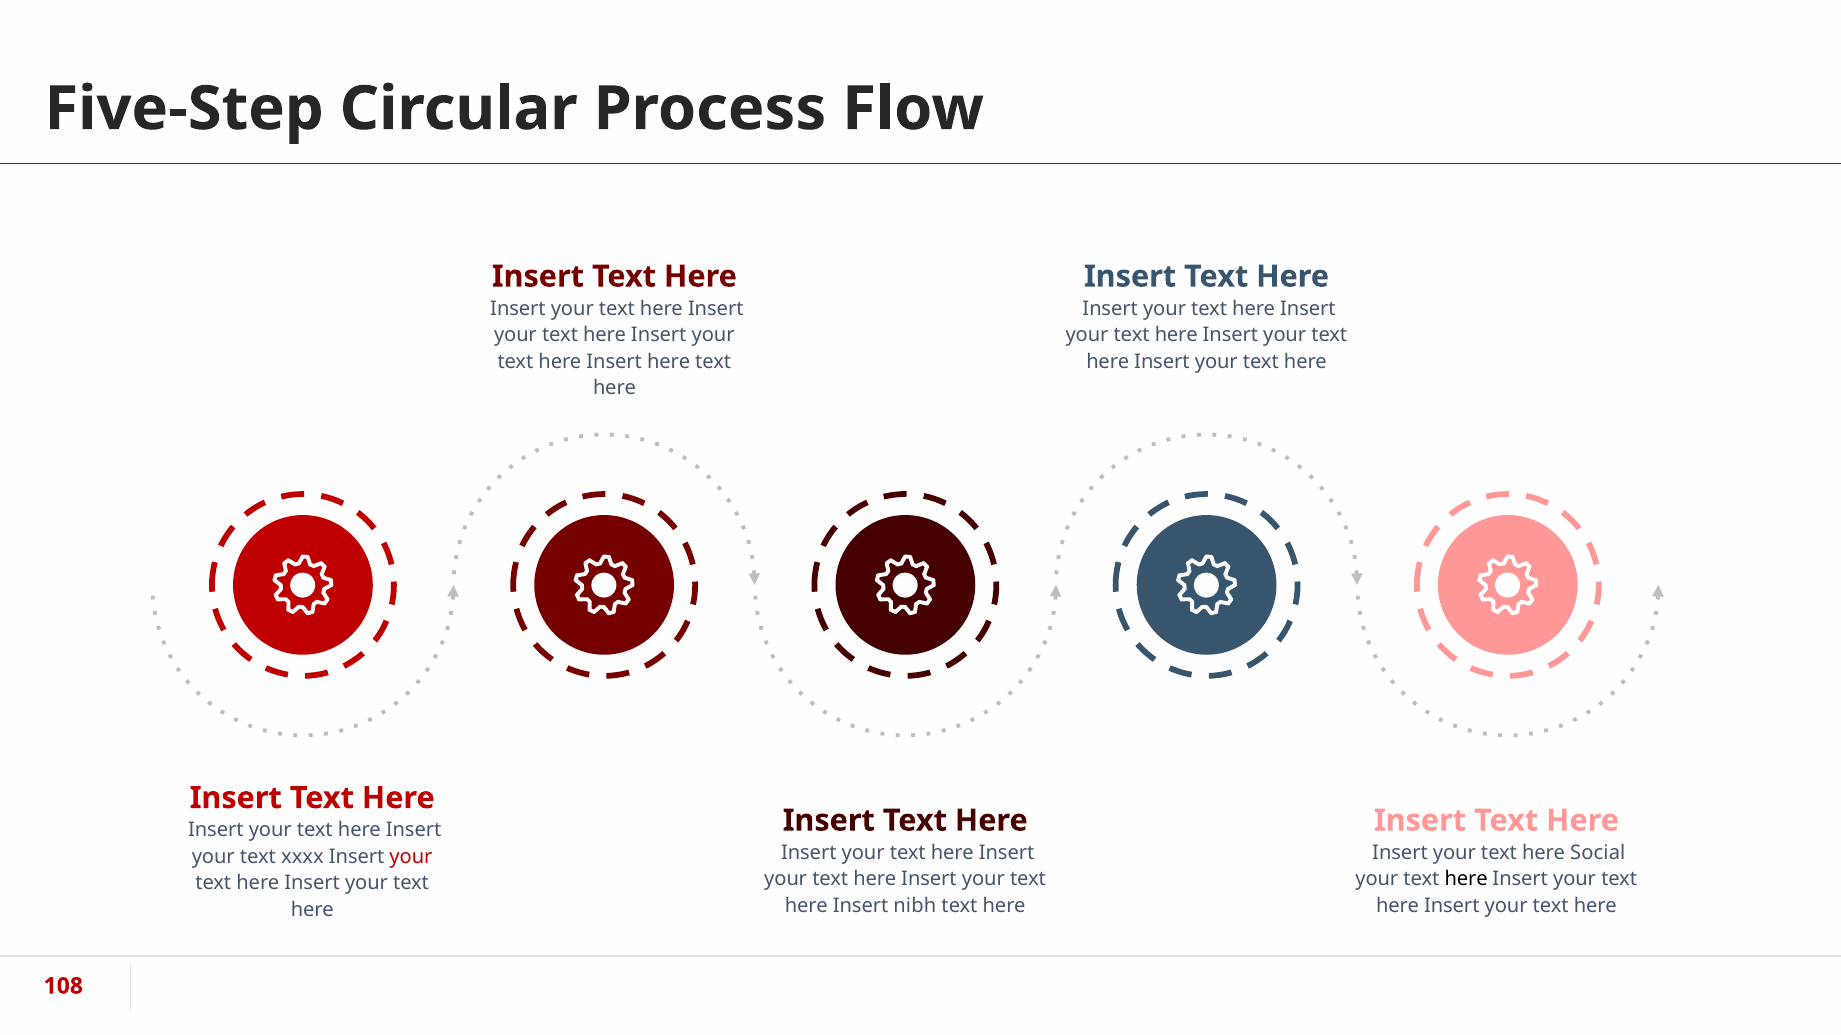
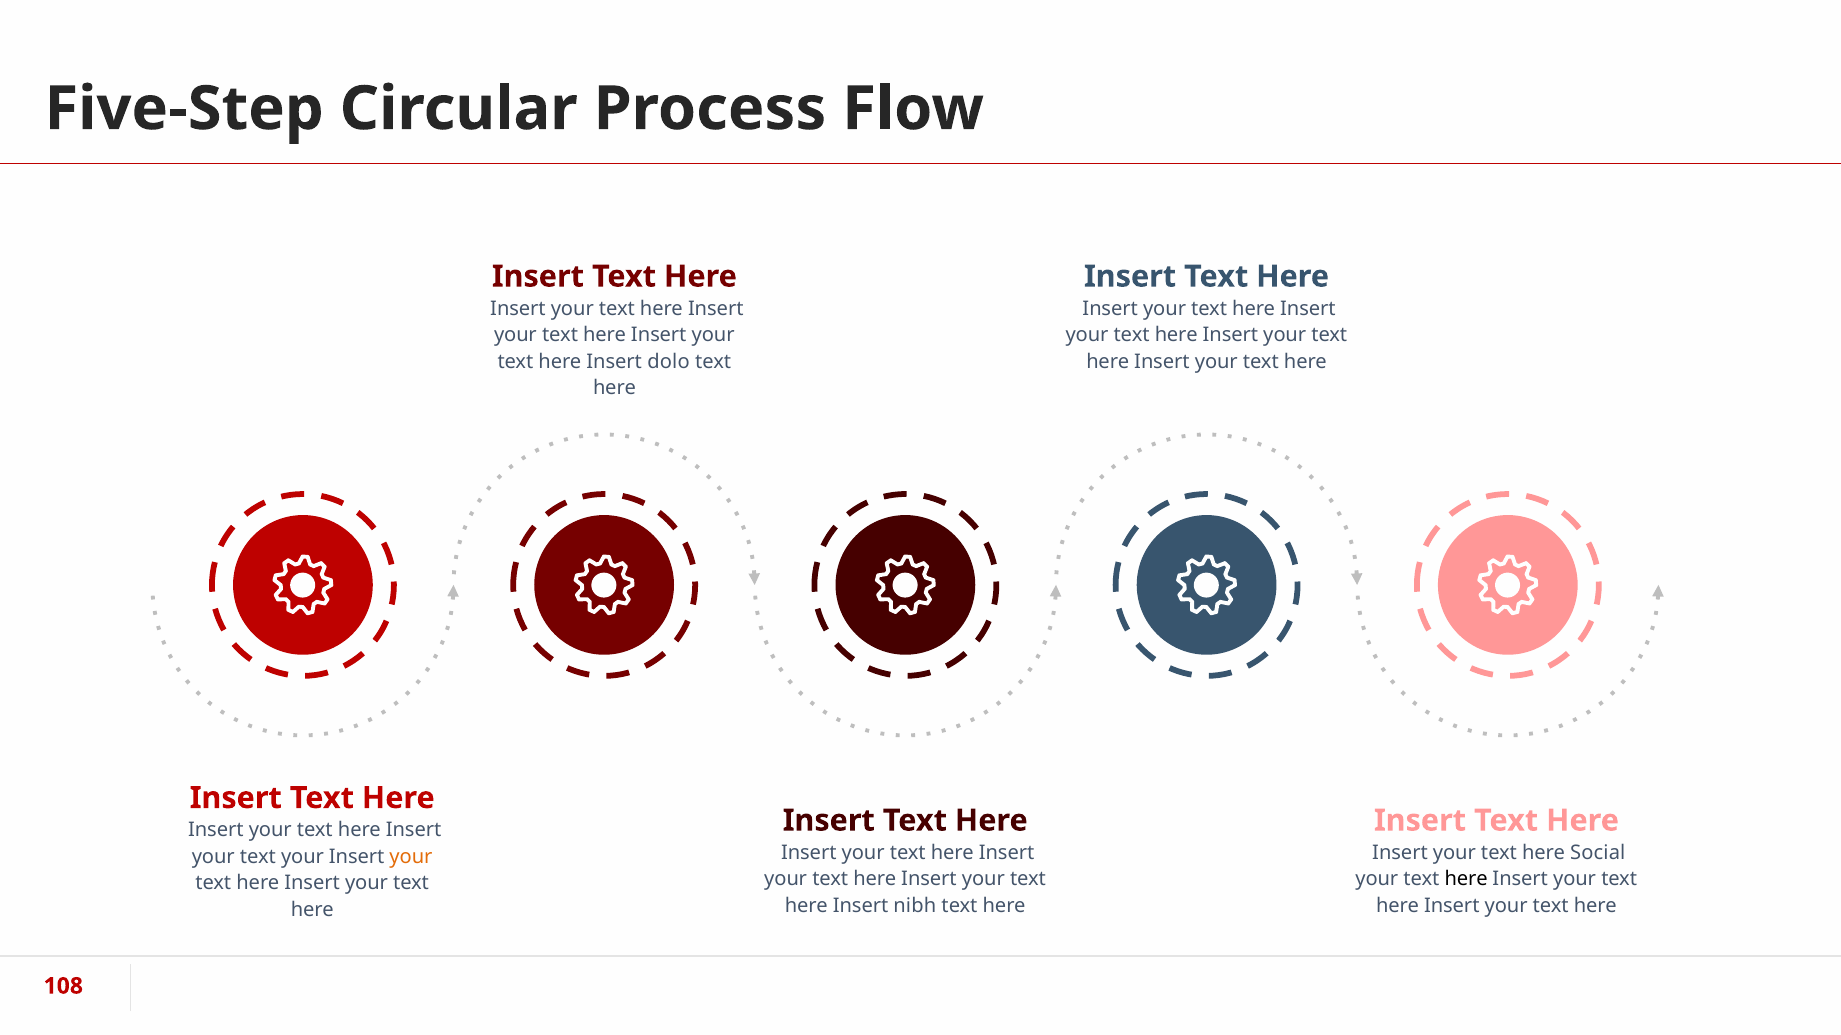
Insert here: here -> dolo (669, 362)
text xxxx: xxxx -> your (303, 857)
your colour: red -> orange (411, 857)
